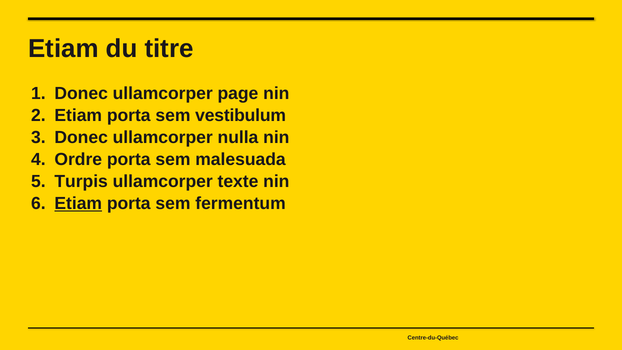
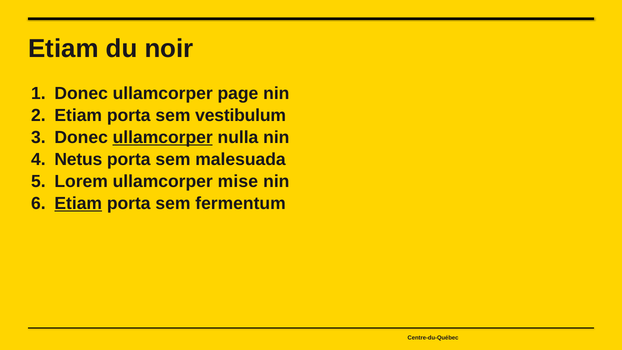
titre: titre -> noir (169, 49)
ullamcorper underline: none -> present (163, 137)
Ordre: Ordre -> Netus (78, 159)
Turpis: Turpis -> Lorem (81, 181)
texte: texte -> mise (238, 181)
